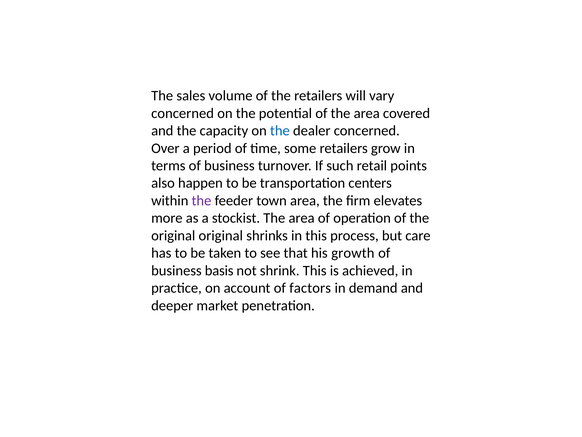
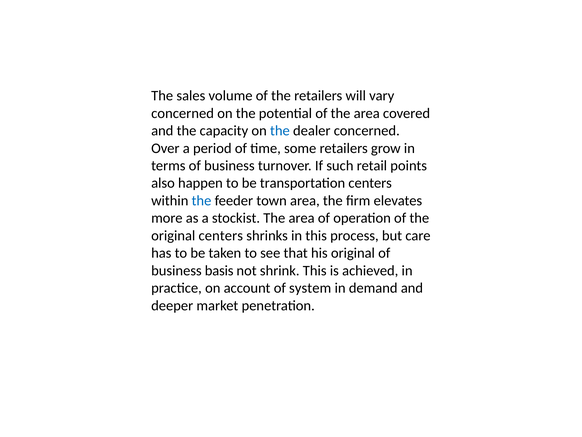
the colour: purple -> blue (201, 200)
original original: original -> centers (221, 235)
his growth: growth -> original (353, 253)
factors: factors -> system (310, 288)
